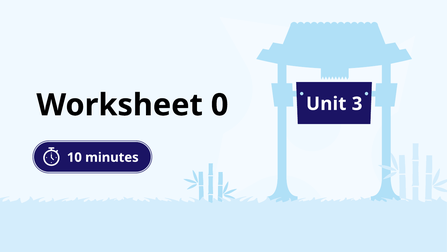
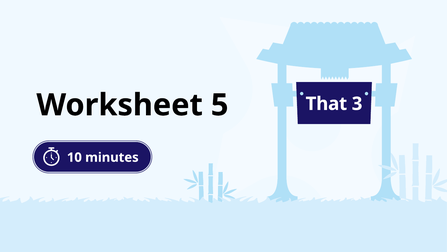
0: 0 -> 5 (220, 105)
Unit: Unit -> That (326, 104)
